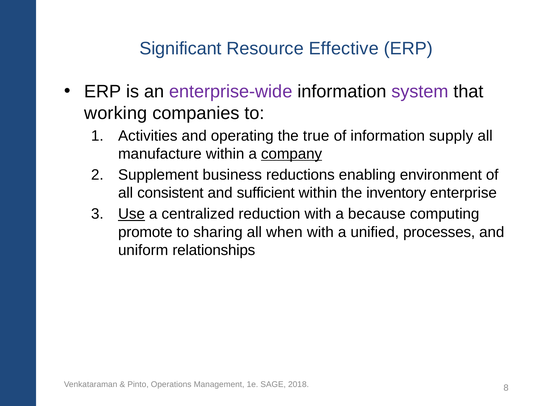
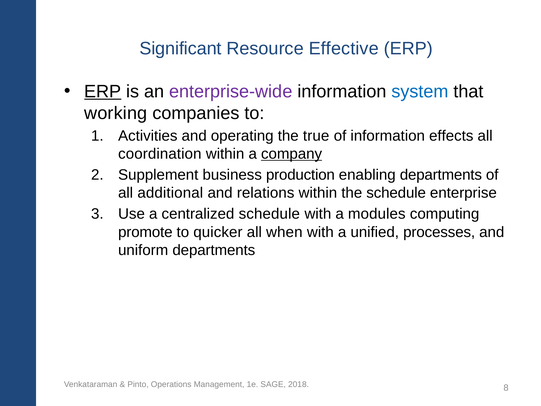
ERP underline: none -> present (103, 91)
system colour: purple -> blue (420, 91)
supply: supply -> effects (451, 136)
manufacture: manufacture -> coordination (160, 154)
reductions: reductions -> production (300, 175)
enabling environment: environment -> departments (441, 175)
consistent: consistent -> additional (170, 193)
sufficient: sufficient -> relations (266, 193)
the inventory: inventory -> schedule (396, 193)
Use underline: present -> none (132, 214)
centralized reduction: reduction -> schedule (269, 214)
because: because -> modules (377, 214)
sharing: sharing -> quicker (218, 232)
uniform relationships: relationships -> departments (214, 250)
